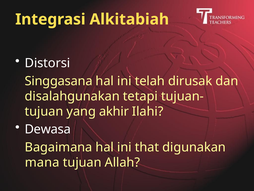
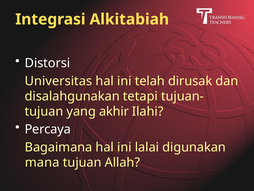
Singgasana: Singgasana -> Universitas (58, 81)
Dewasa: Dewasa -> Percaya (48, 129)
that: that -> lalai (147, 147)
